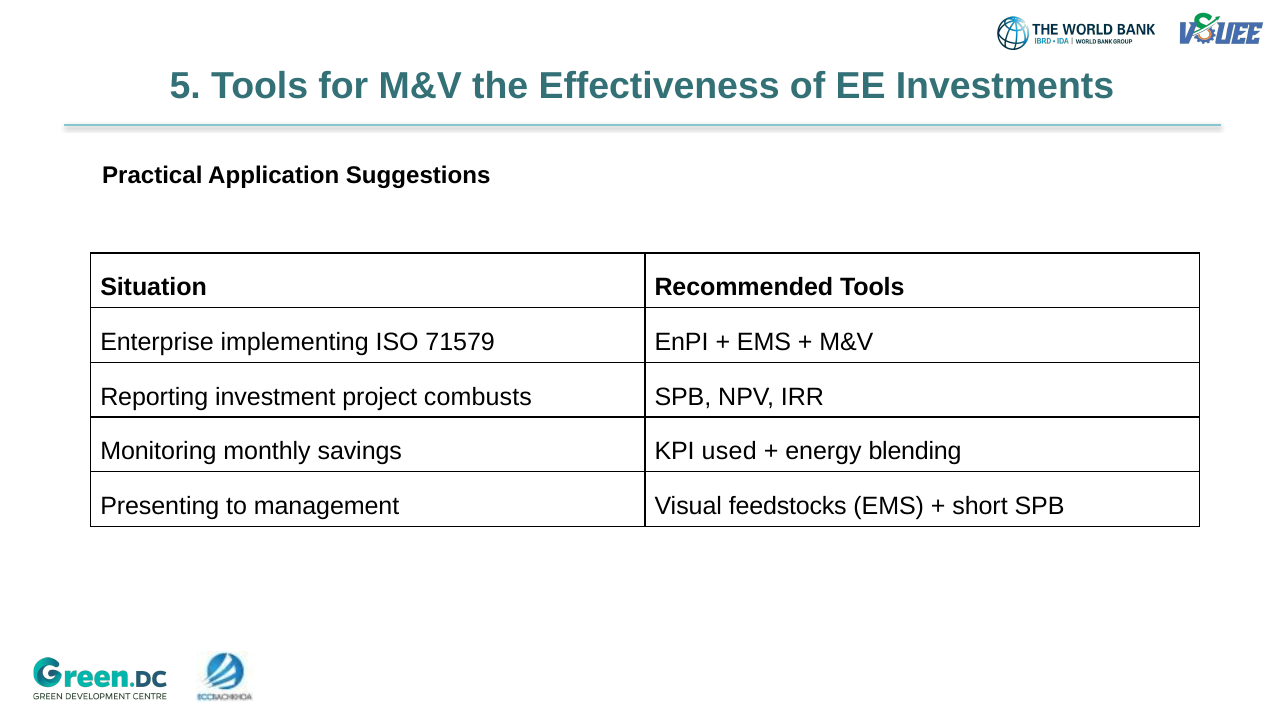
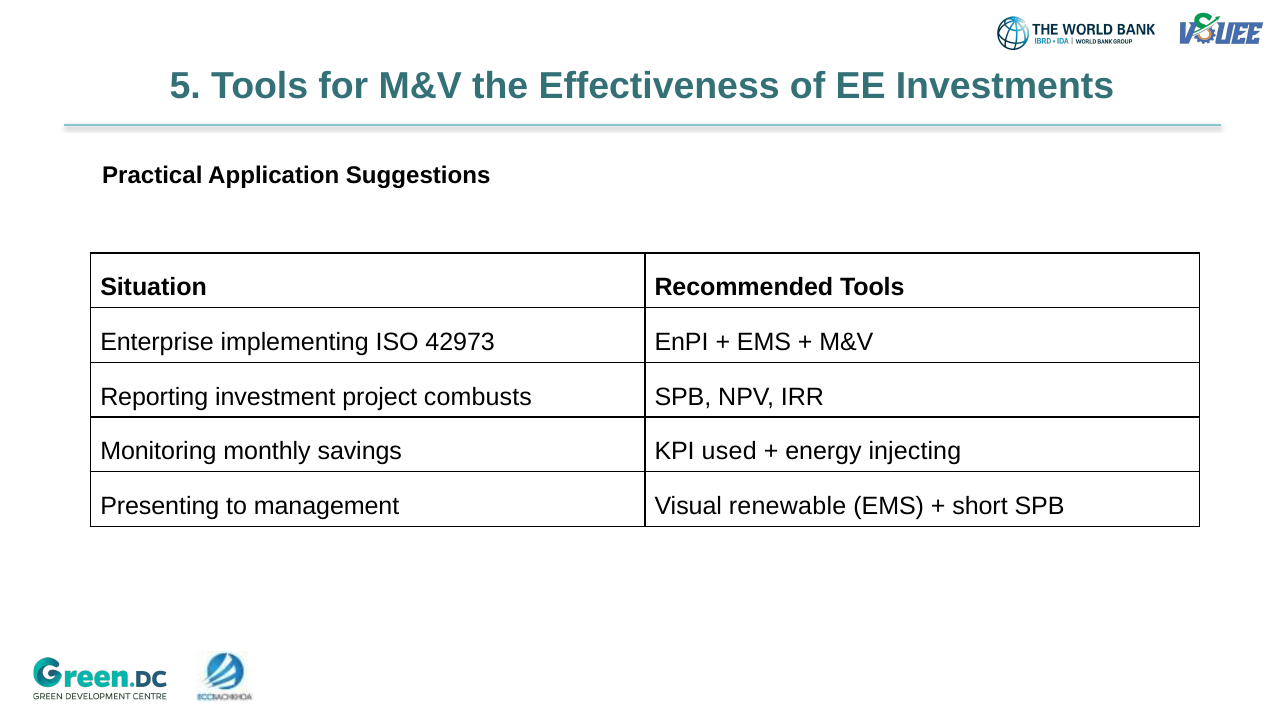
71579: 71579 -> 42973 (460, 342)
blending: blending -> injecting (915, 451)
feedstocks: feedstocks -> renewable (788, 506)
